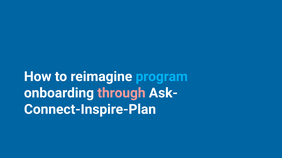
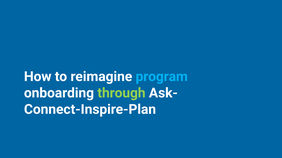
through colour: pink -> light green (121, 93)
